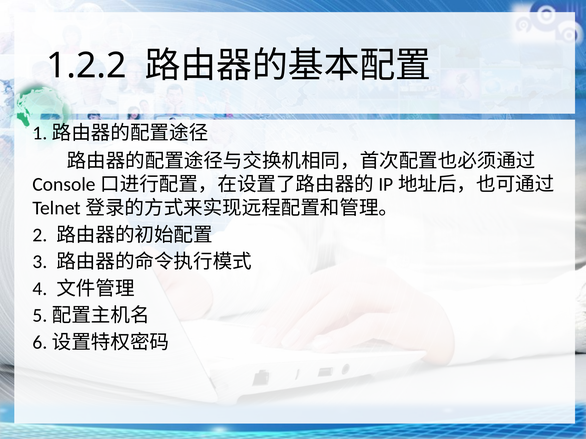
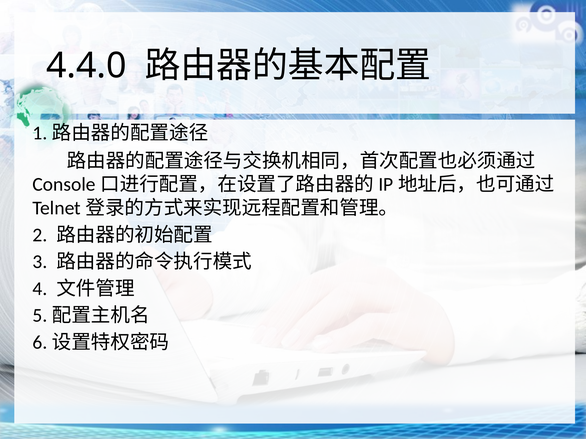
1.2.2: 1.2.2 -> 4.4.0 (86, 66)
